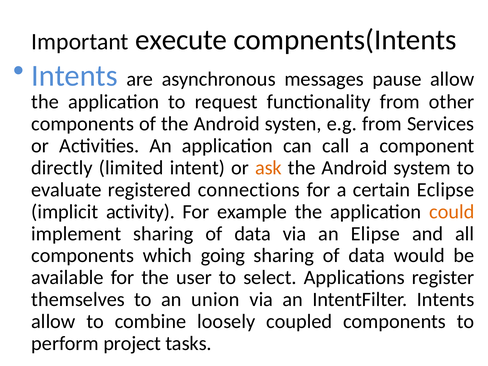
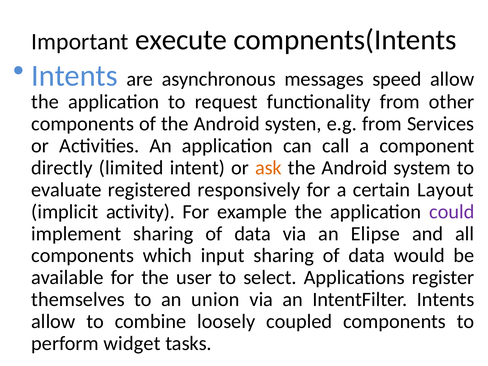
pause: pause -> speed (397, 79)
connections: connections -> responsively (249, 190)
Eclipse: Eclipse -> Layout (445, 190)
could colour: orange -> purple (452, 212)
going: going -> input (223, 256)
project: project -> widget (132, 343)
